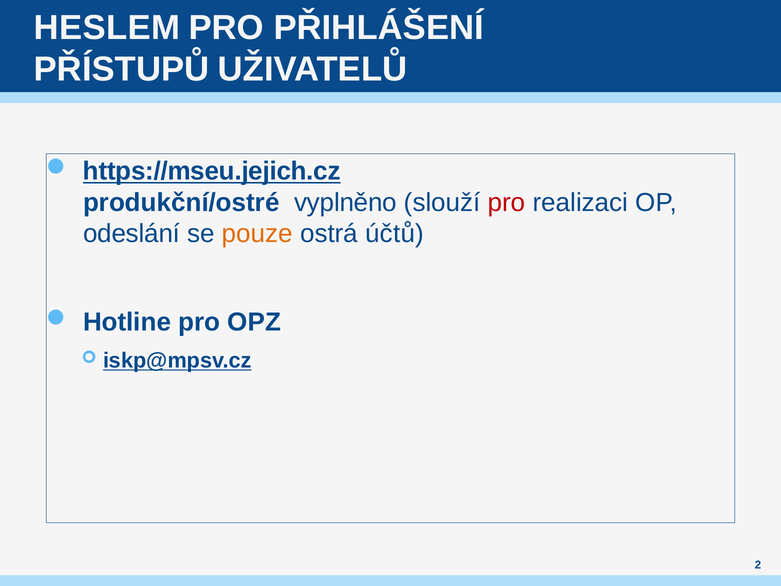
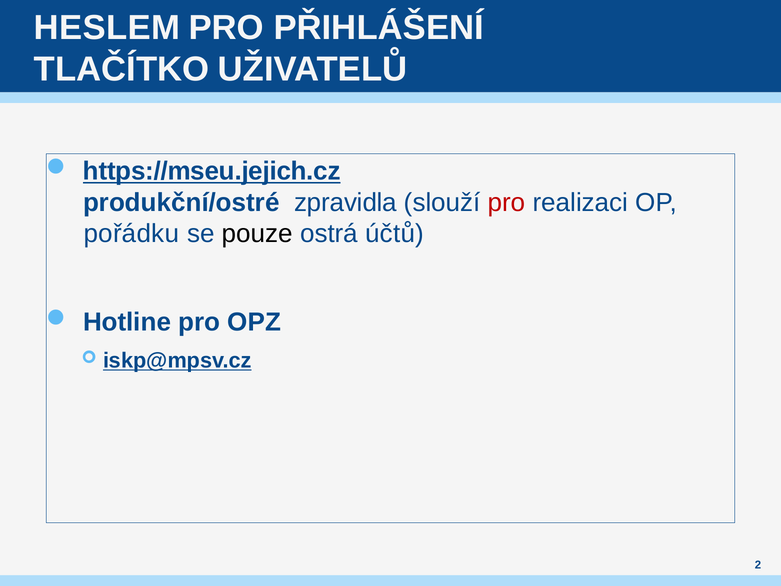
PŘÍSTUPŮ: PŘÍSTUPŮ -> TLAČÍTKO (122, 69)
vyplněno: vyplněno -> zpravidla (346, 202)
odeslání: odeslání -> pořádku (131, 234)
pouze colour: orange -> black (257, 234)
